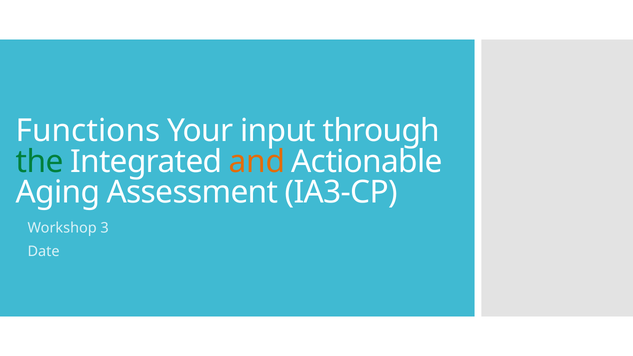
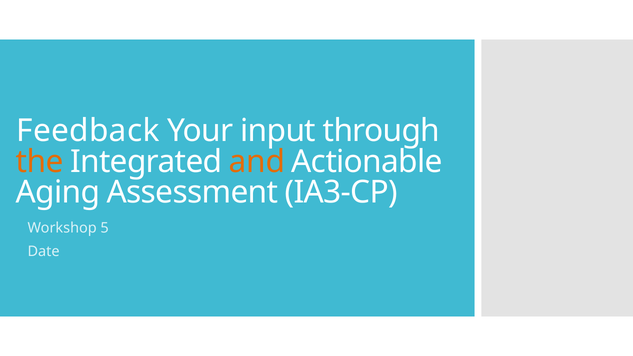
Functions: Functions -> Feedback (88, 131)
the colour: green -> orange (40, 162)
3: 3 -> 5 (105, 228)
